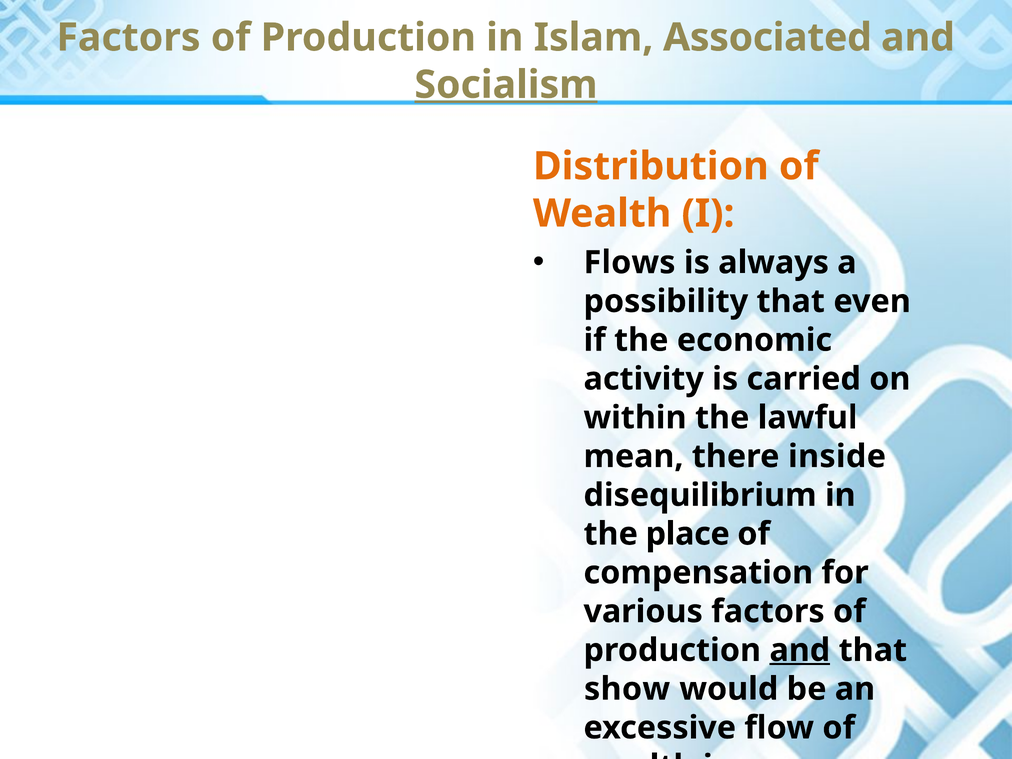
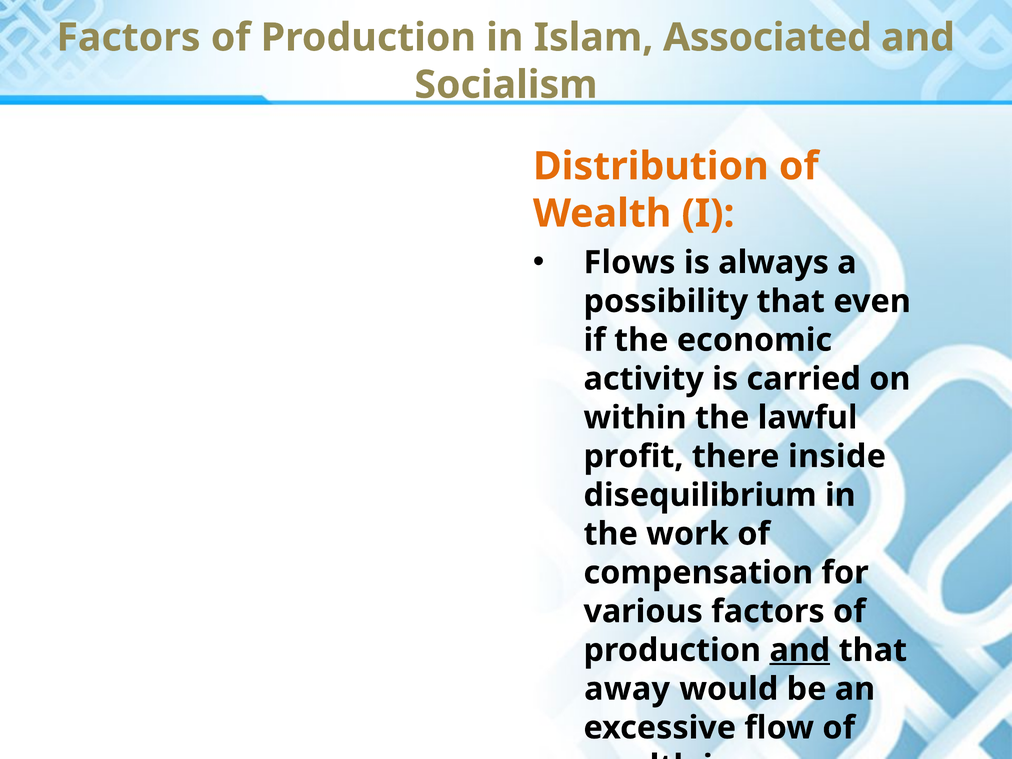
Socialism underline: present -> none (506, 85)
mean: mean -> profit (634, 456)
place: place -> work (688, 534)
show: show -> away (627, 689)
